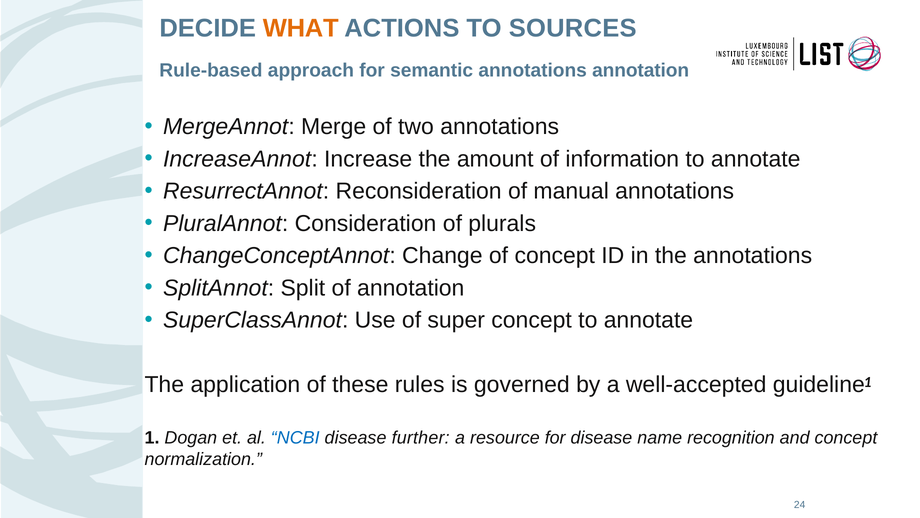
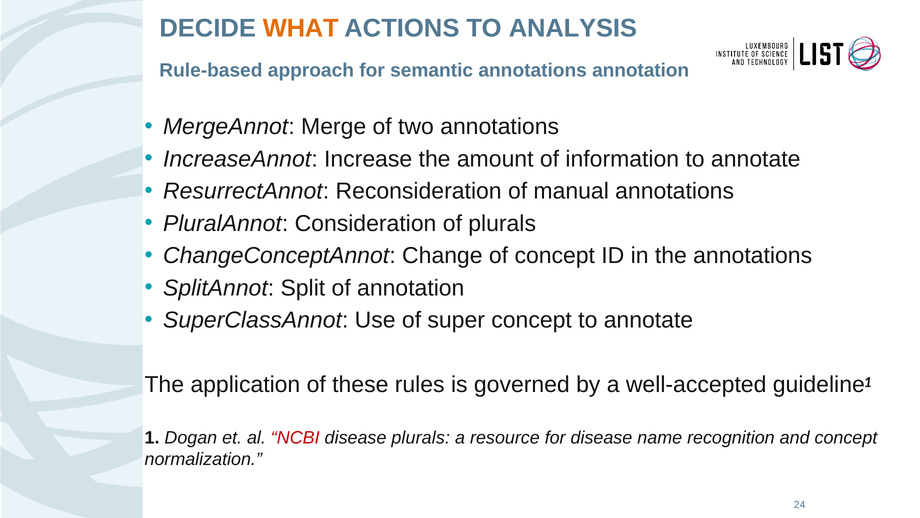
SOURCES: SOURCES -> ANALYSIS (573, 28)
NCBI colour: blue -> red (295, 437)
disease further: further -> plurals (421, 437)
